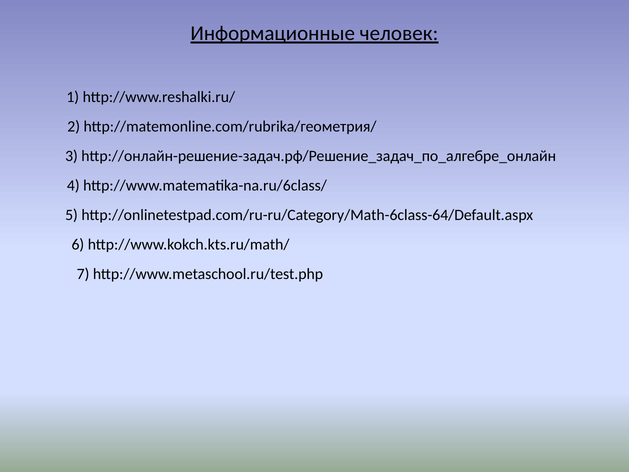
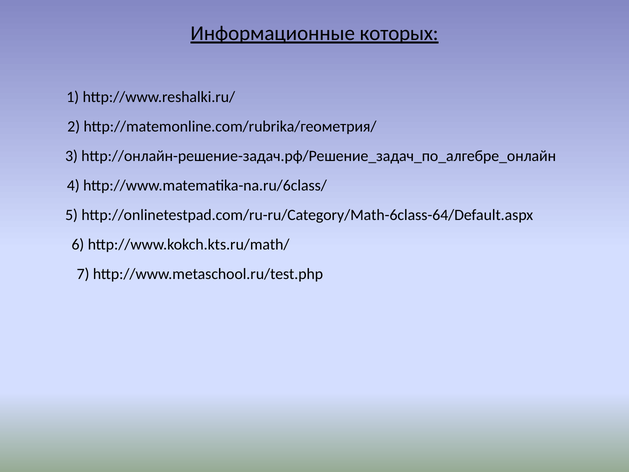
человек: человек -> которых (399, 33)
